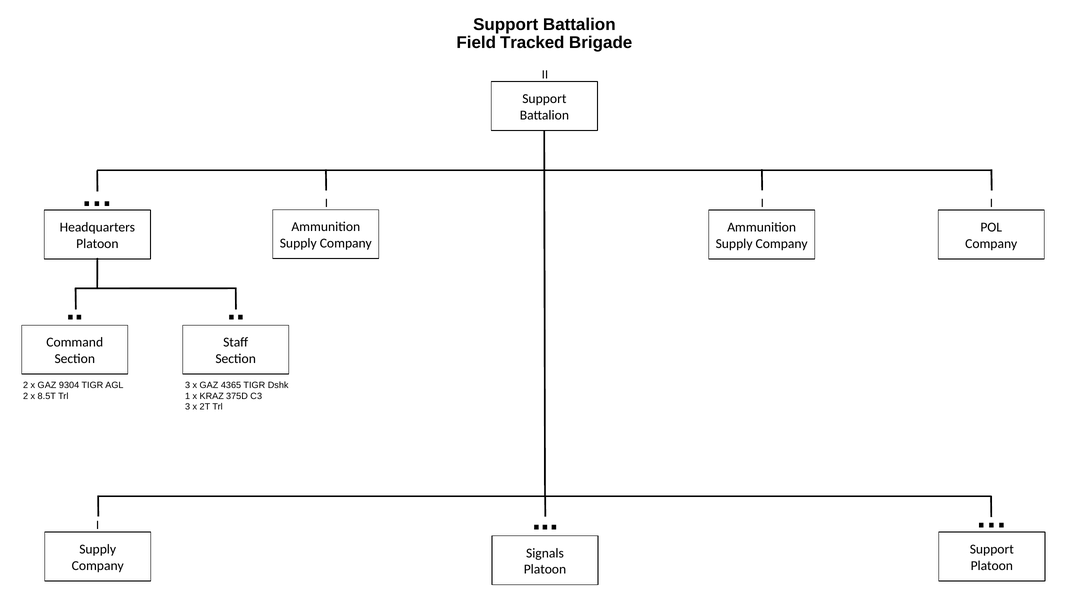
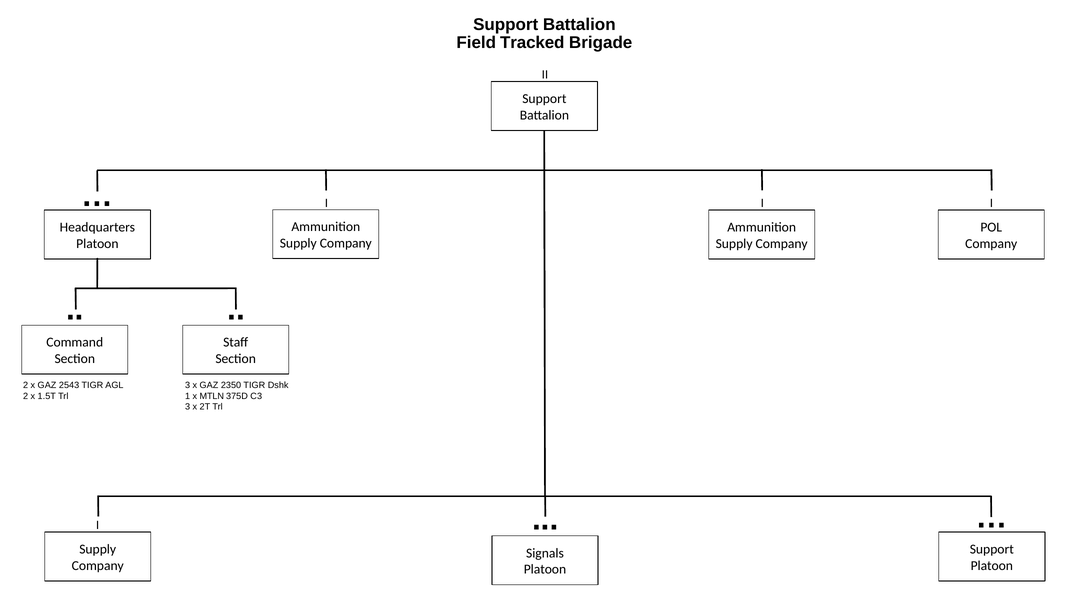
9304: 9304 -> 2543 (69, 386)
4365: 4365 -> 2350 (231, 386)
8.5T: 8.5T -> 1.5T (47, 396)
KRAZ: KRAZ -> MTLN (212, 396)
